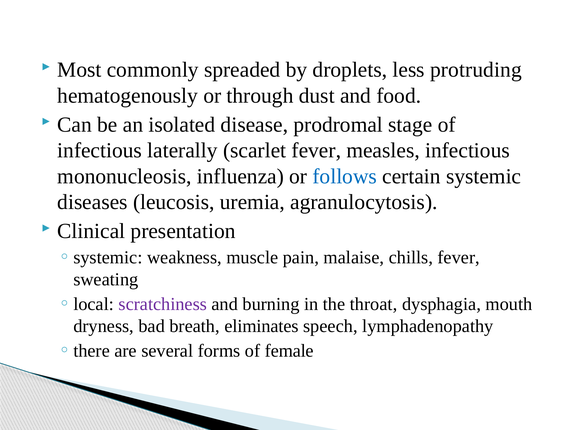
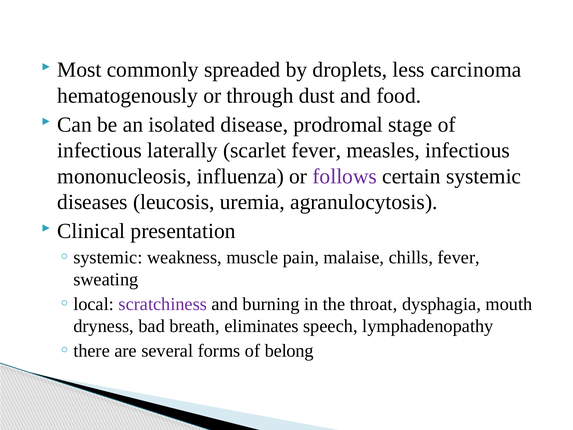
protruding: protruding -> carcinoma (476, 70)
follows colour: blue -> purple (345, 176)
female: female -> belong (289, 350)
